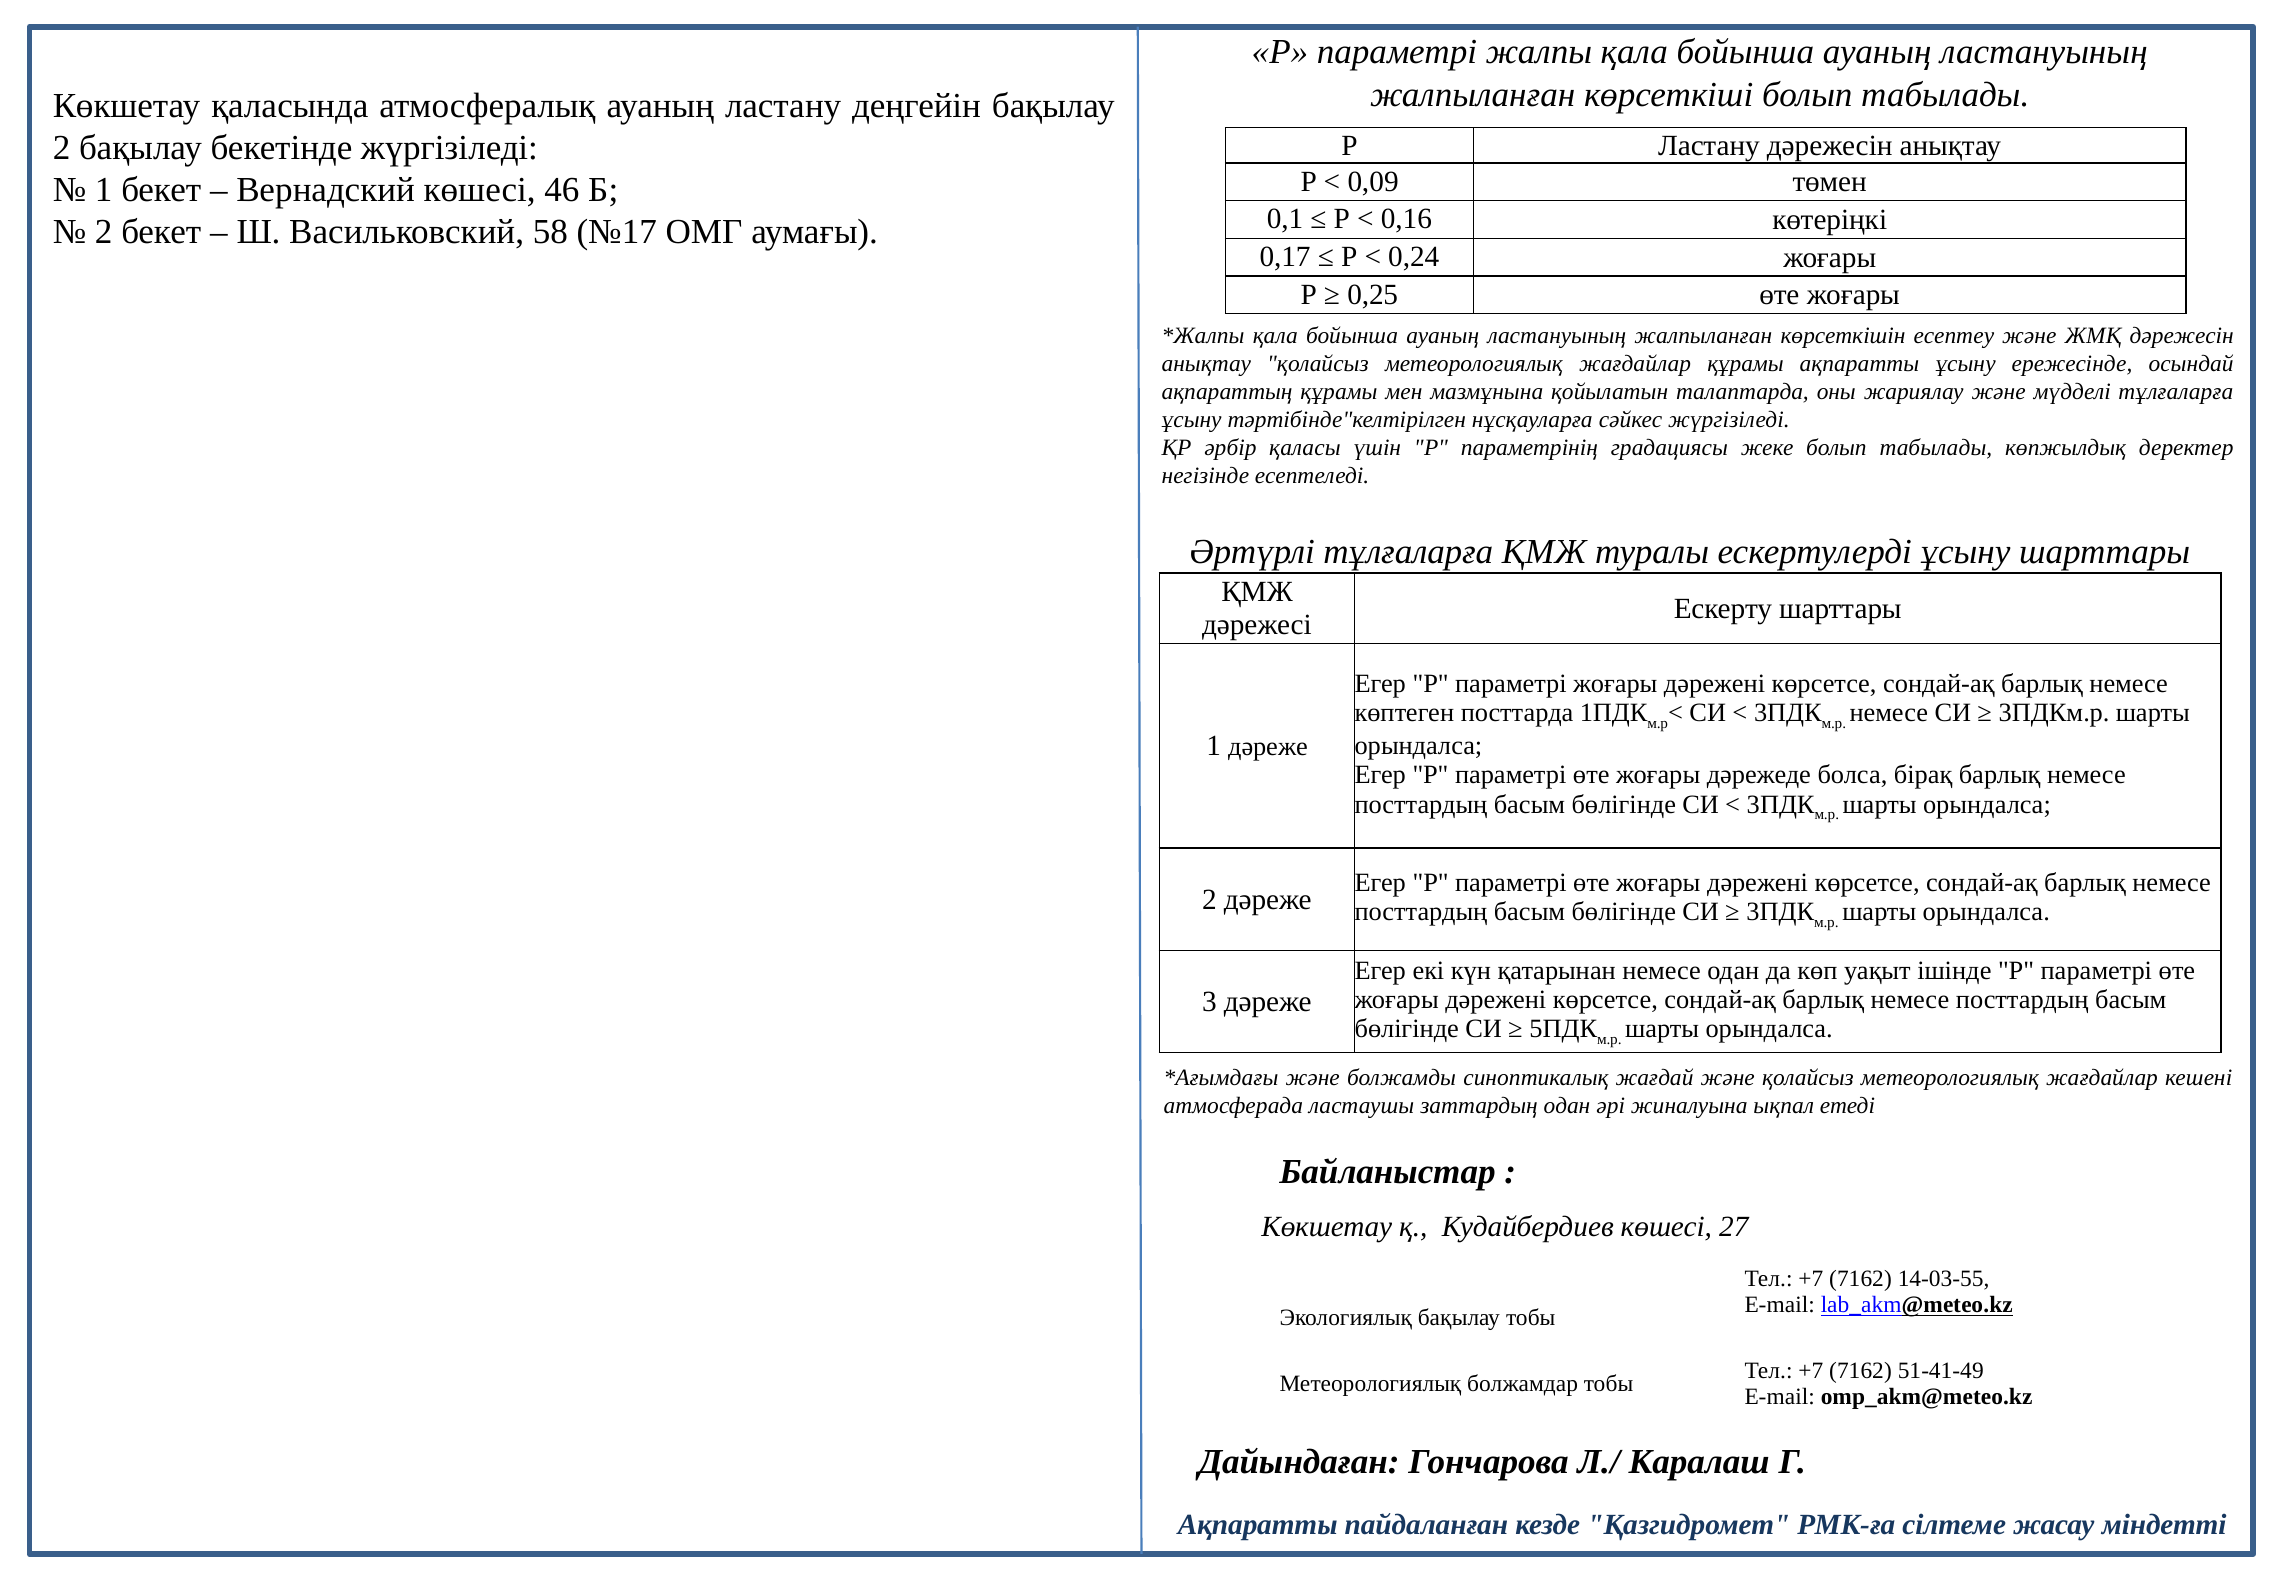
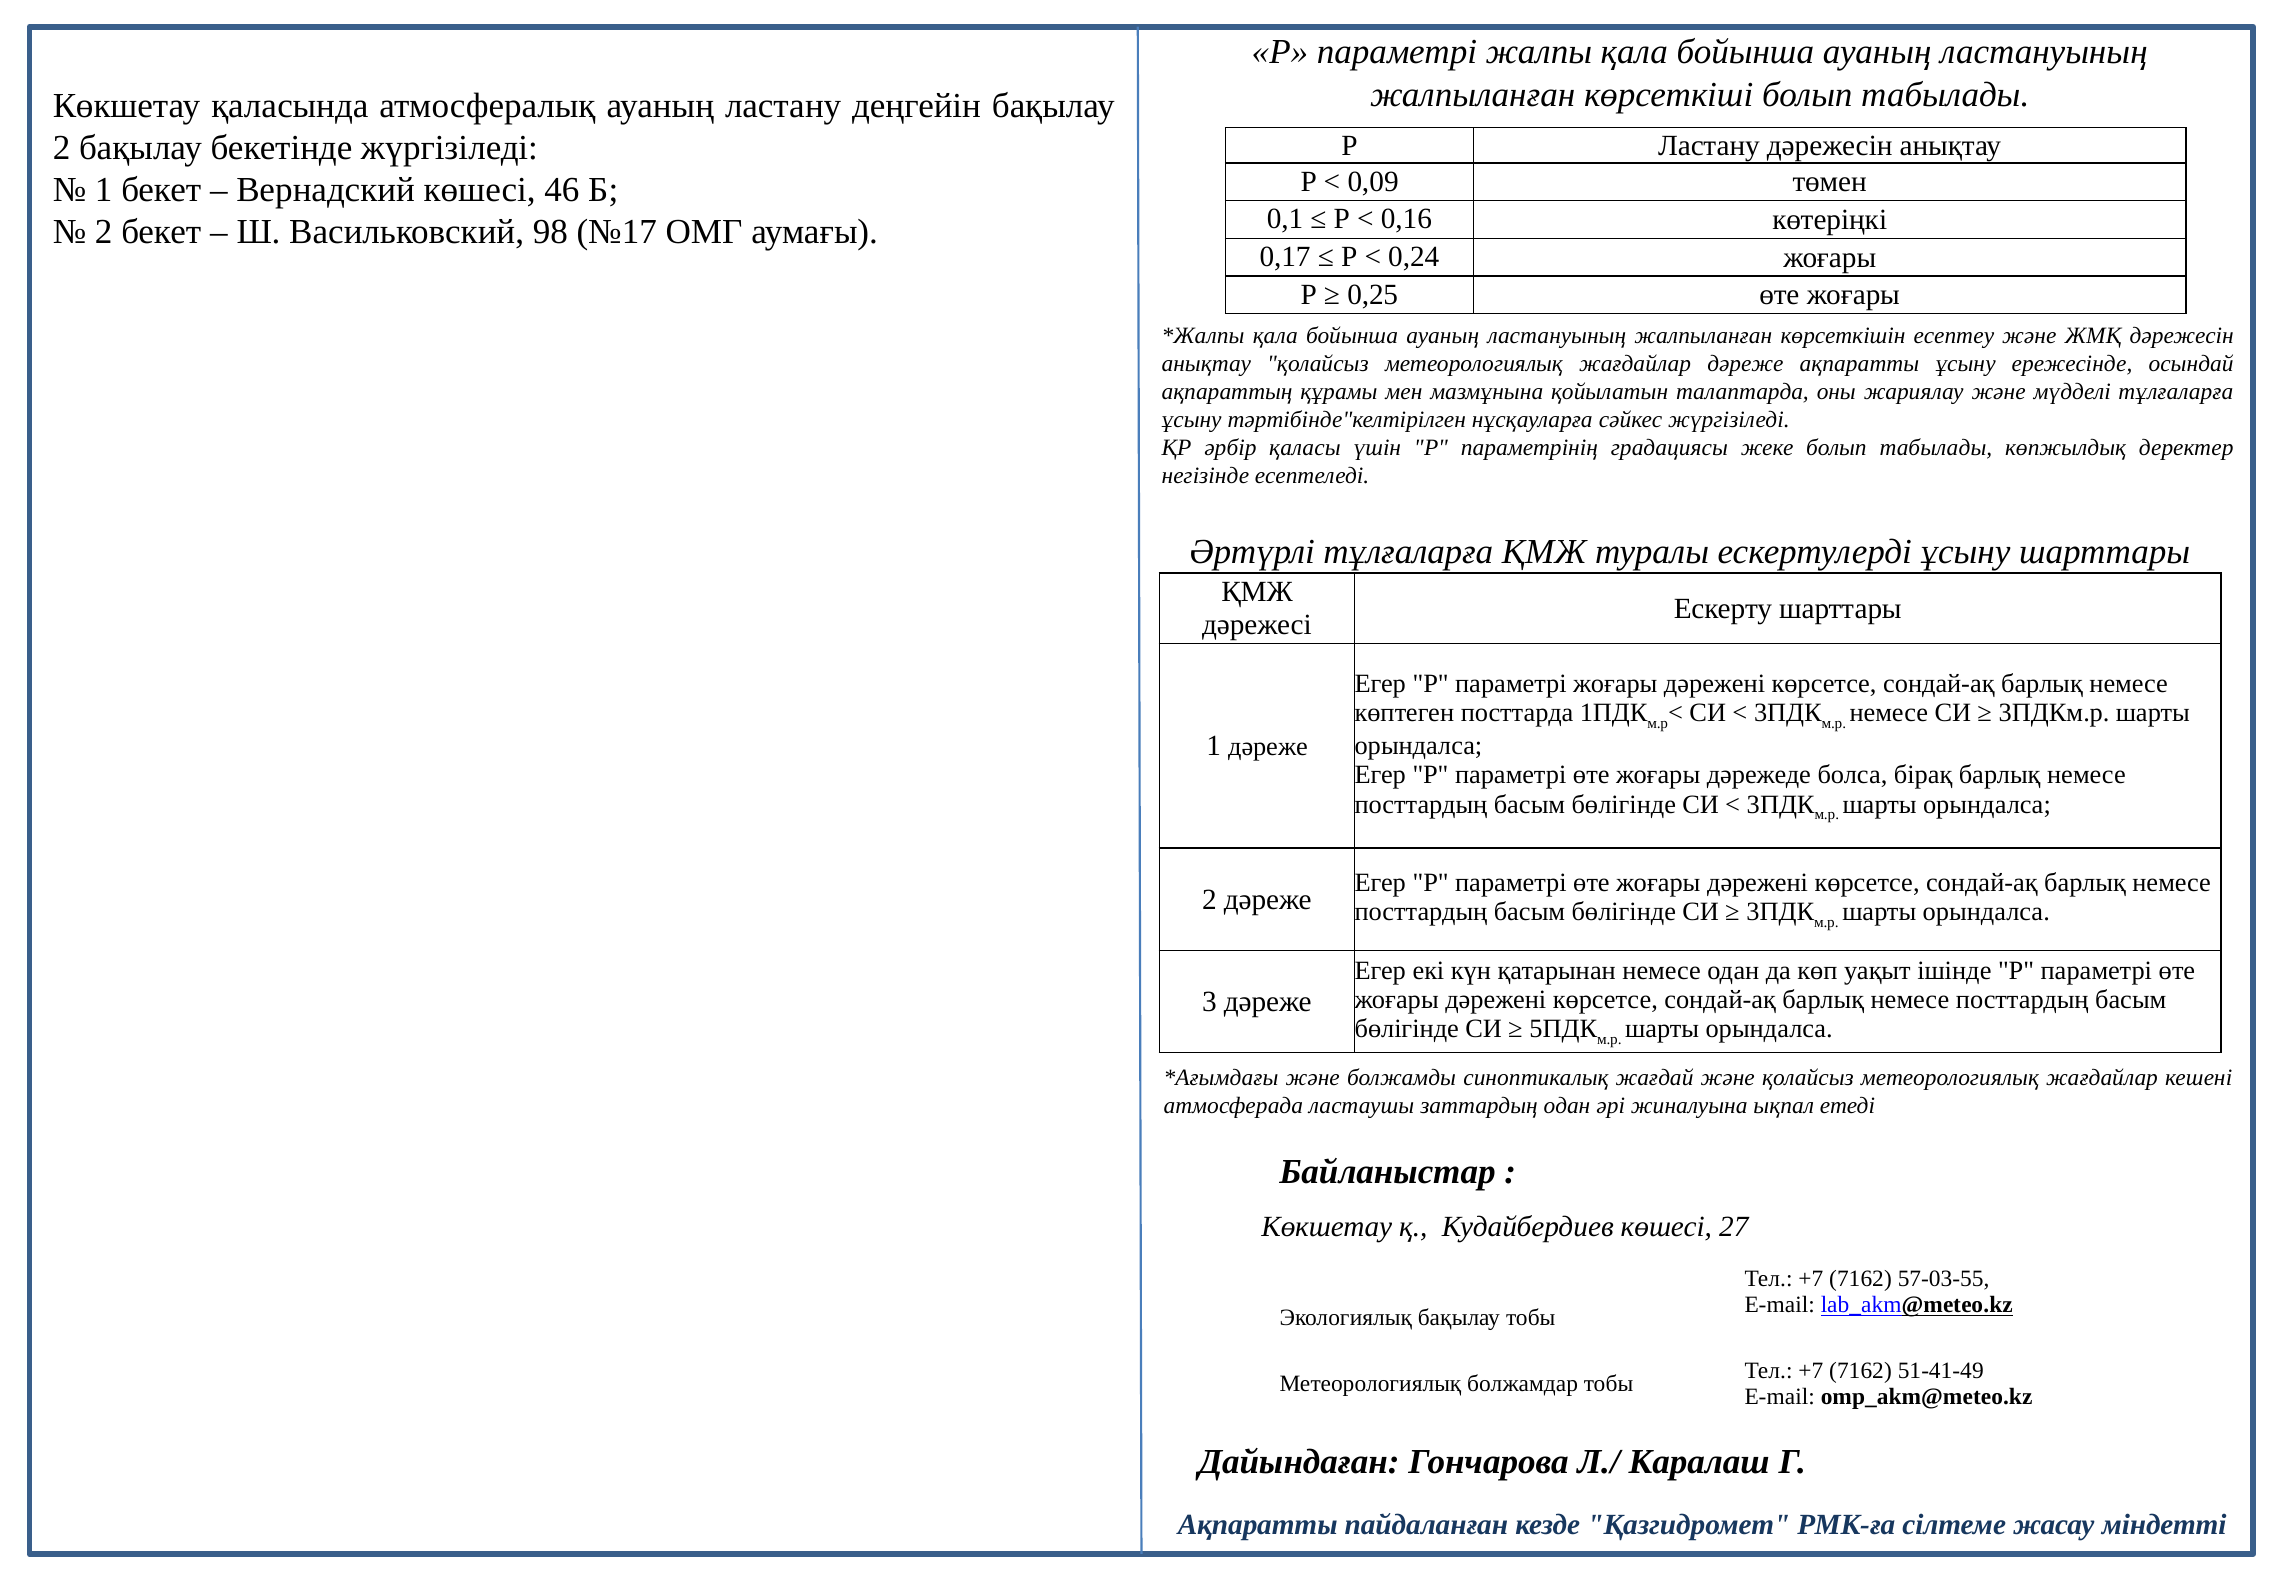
58: 58 -> 98 (550, 232)
жағдайлар құрамы: құрамы -> дәреже (1745, 364)
14-03-55: 14-03-55 -> 57-03-55 (1944, 1279)
